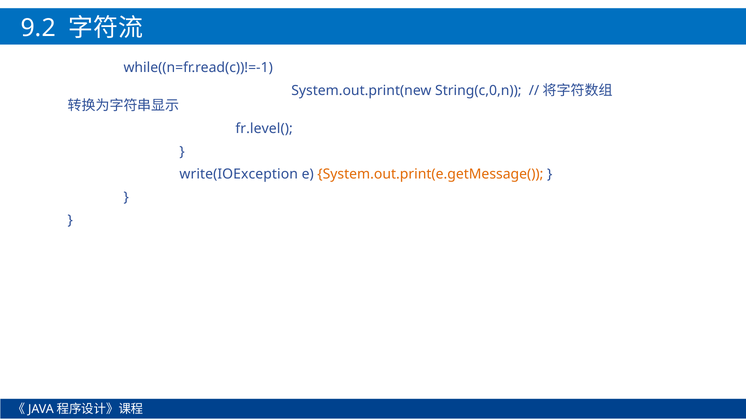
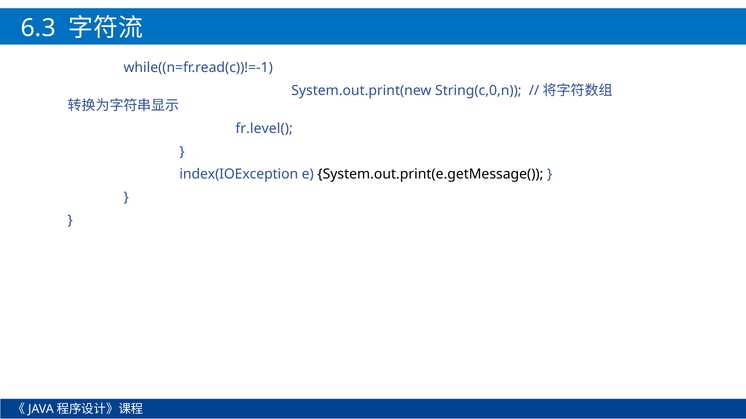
9.2: 9.2 -> 6.3 (38, 28)
write(IOException: write(IOException -> index(IOException (239, 175)
System.out.print(e.getMessage( colour: orange -> black (430, 175)
